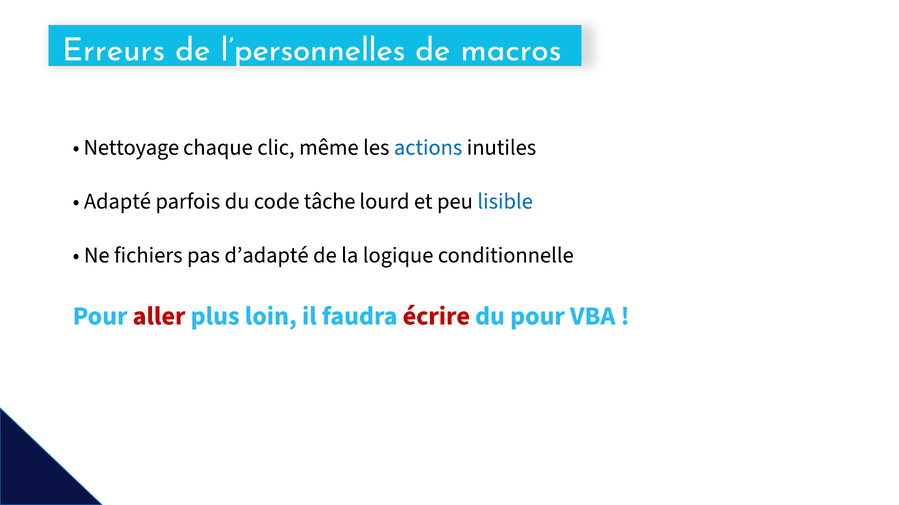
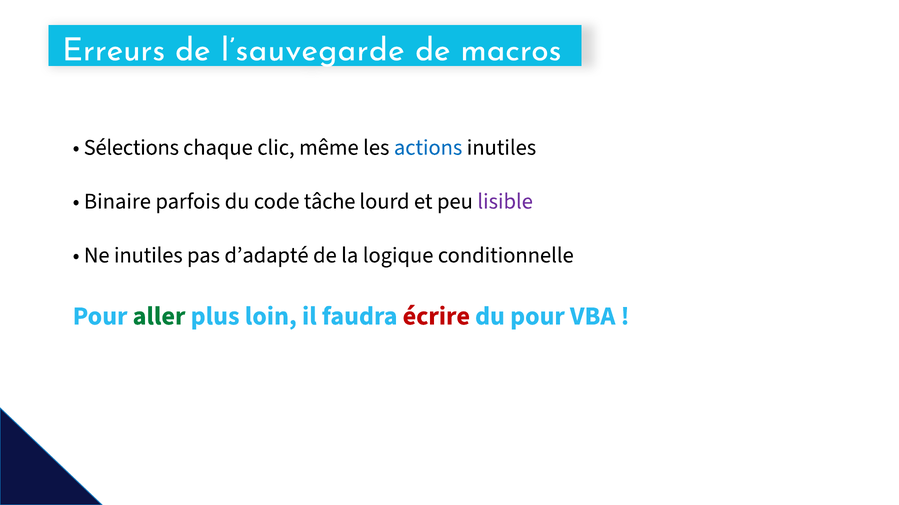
l’personnelles: l’personnelles -> l’sauvegarde (313, 50)
Nettoyage: Nettoyage -> Sélections (131, 148)
Adapté: Adapté -> Binaire (117, 201)
lisible colour: blue -> purple (505, 201)
Ne fichiers: fichiers -> inutiles (148, 255)
aller colour: red -> green (159, 316)
